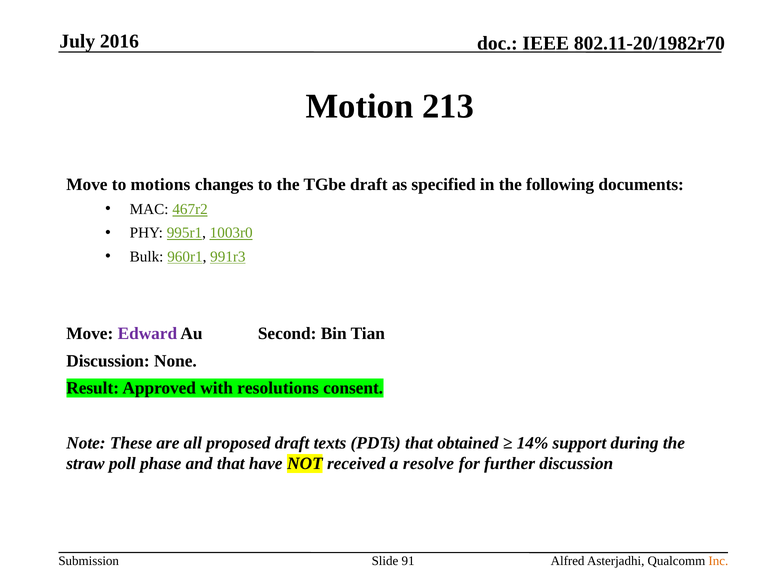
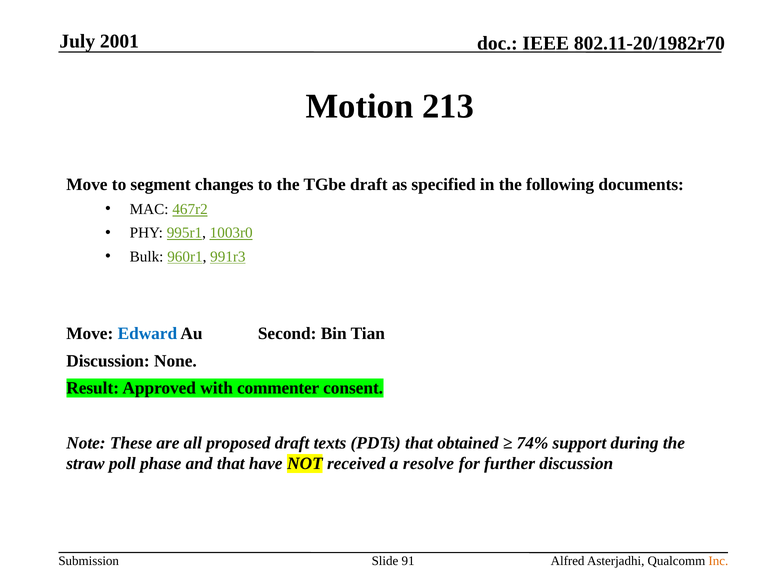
2016: 2016 -> 2001 (119, 41)
motions: motions -> segment (161, 185)
Edward colour: purple -> blue (147, 334)
resolutions: resolutions -> commenter (278, 388)
14%: 14% -> 74% (533, 443)
